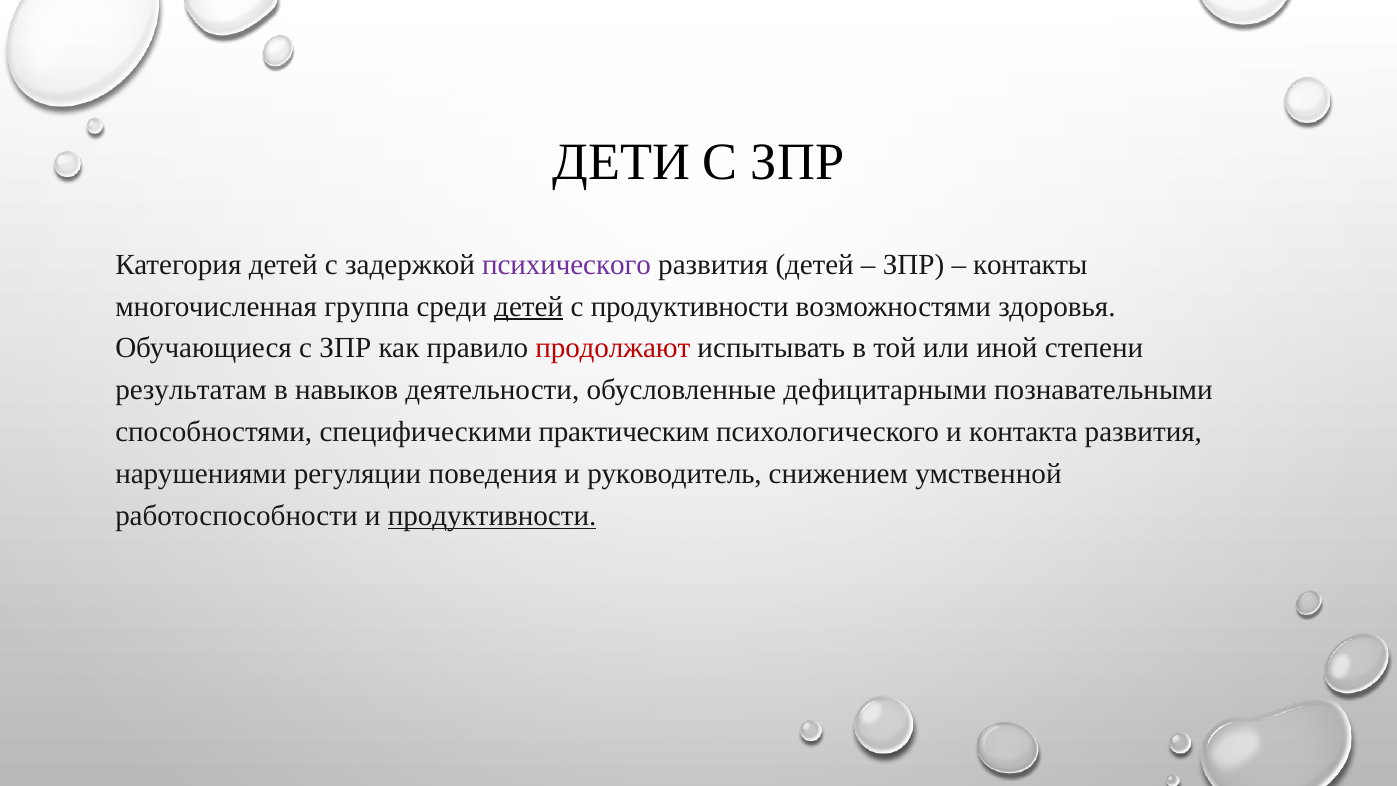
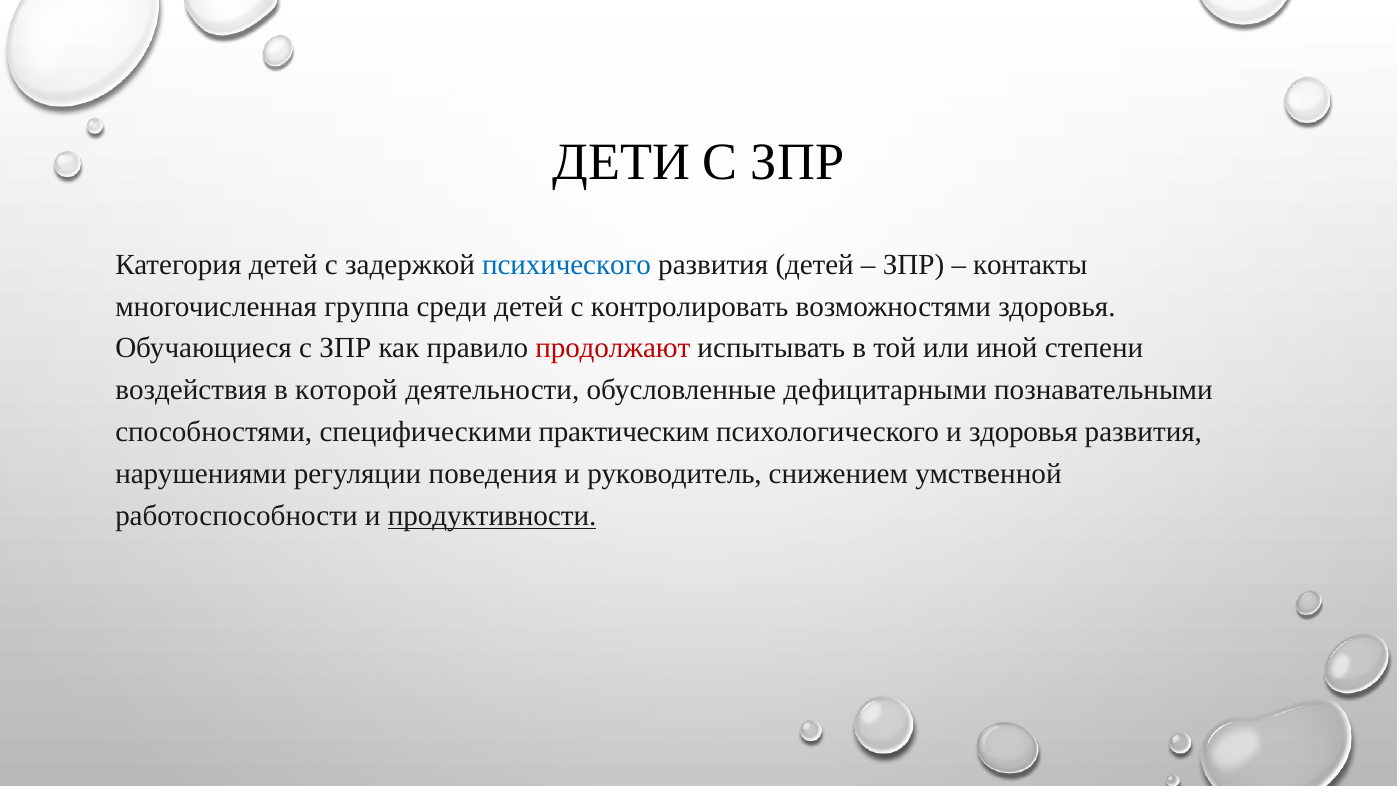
психического colour: purple -> blue (567, 264)
детей underline: present -> none (529, 306)
с продуктивности: продуктивности -> контролировать (690, 306)
результатам: результатам -> воздействия (191, 390)
навыков: навыков -> которой (346, 390)
и контакта: контакта -> здоровья (1023, 432)
